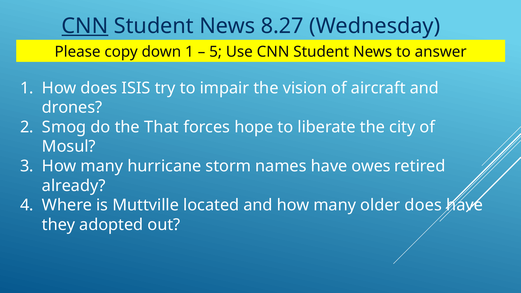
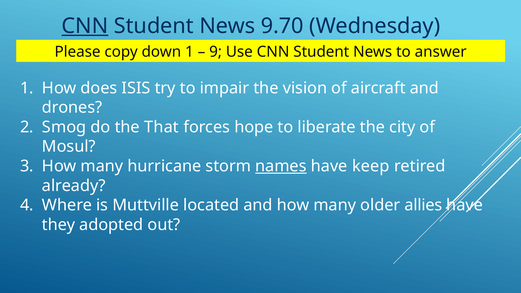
8.27: 8.27 -> 9.70 (282, 26)
5: 5 -> 9 (216, 52)
names underline: none -> present (281, 166)
owes: owes -> keep (371, 166)
older does: does -> allies (423, 205)
